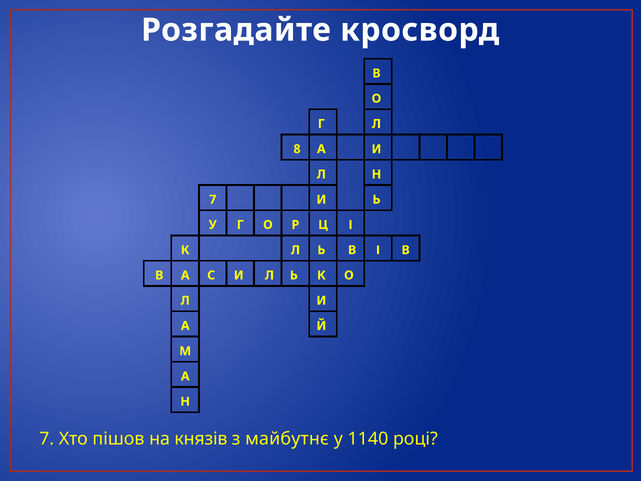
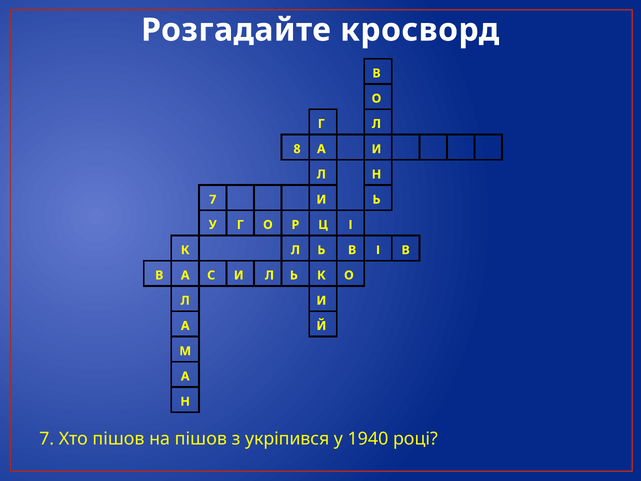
на князів: князів -> пішов (201, 439)
майбутнє: майбутнє -> укріпився (287, 439)
1140: 1140 -> 1940 (368, 439)
